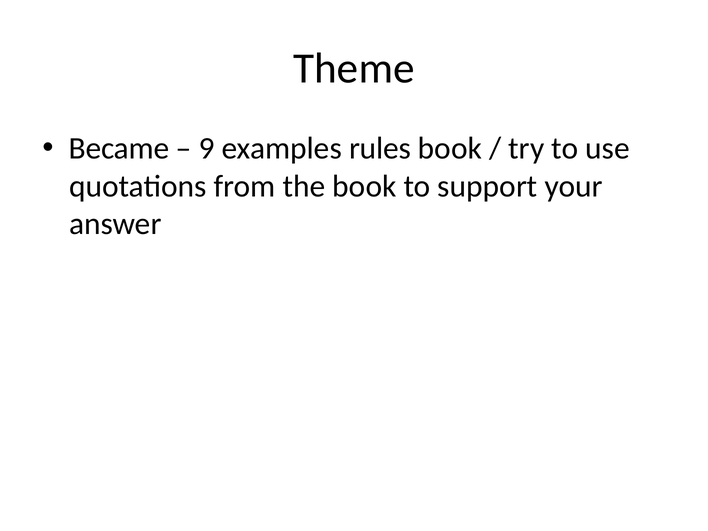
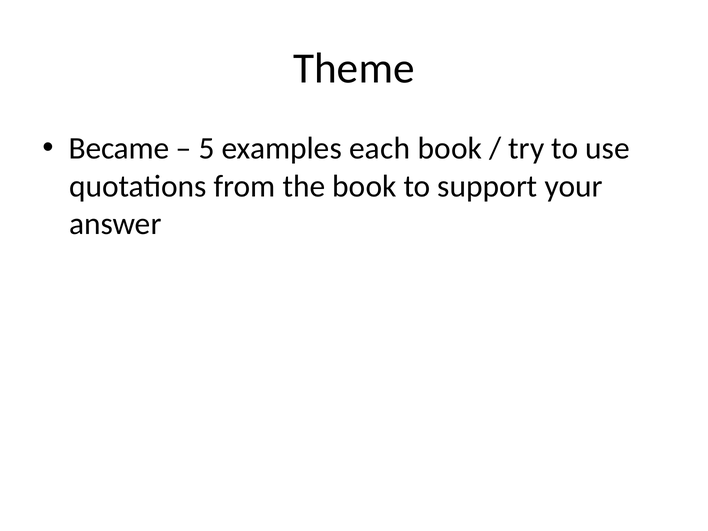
9: 9 -> 5 (207, 149)
rules: rules -> each (380, 149)
